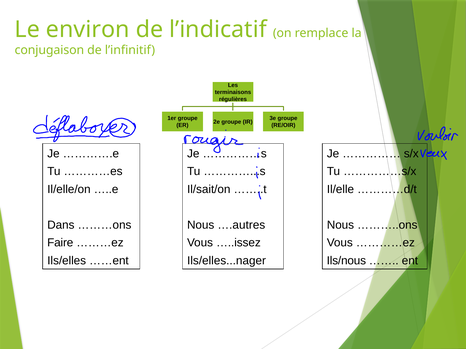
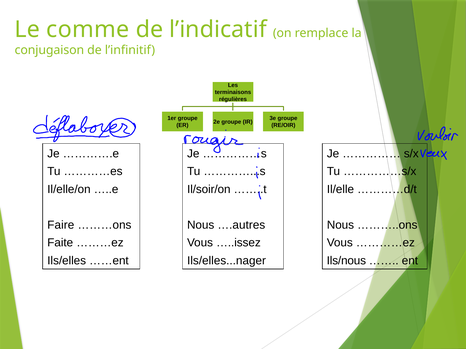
environ: environ -> comme (88, 30)
Il/sait/on: Il/sait/on -> Il/soir/on (209, 190)
Dans: Dans -> Faire (61, 225)
Faire: Faire -> Faite (60, 243)
